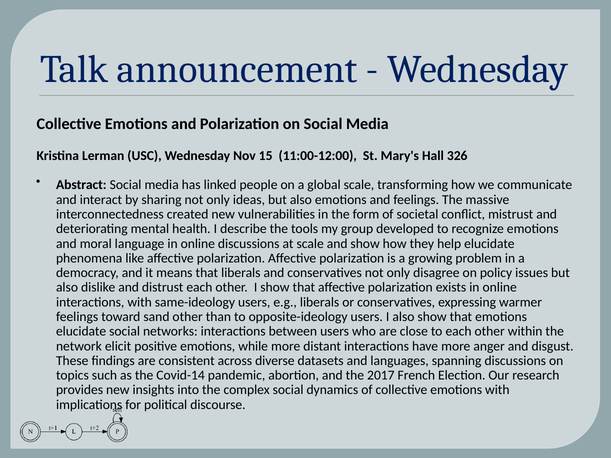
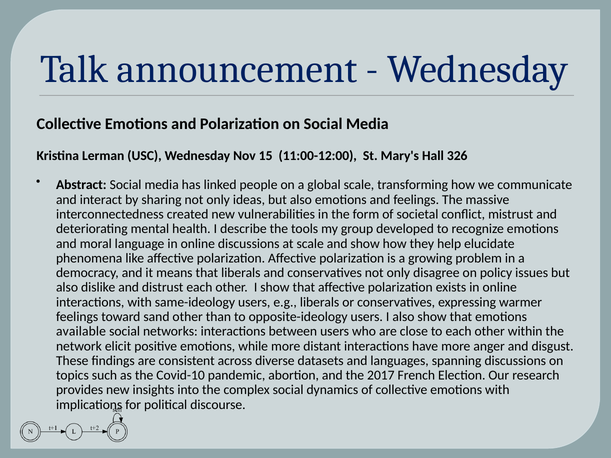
elucidate: elucidate -> available (81, 332)
Covid-14: Covid-14 -> Covid-10 (181, 376)
